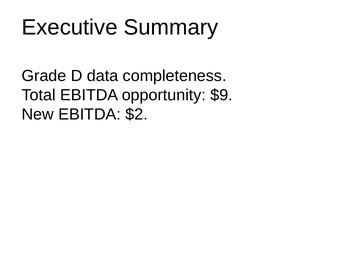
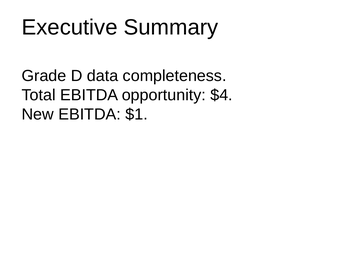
$9: $9 -> $4 (222, 95)
$2: $2 -> $1 (137, 115)
